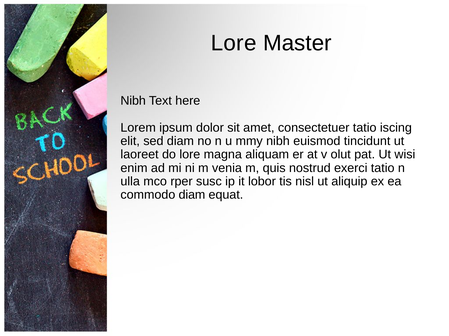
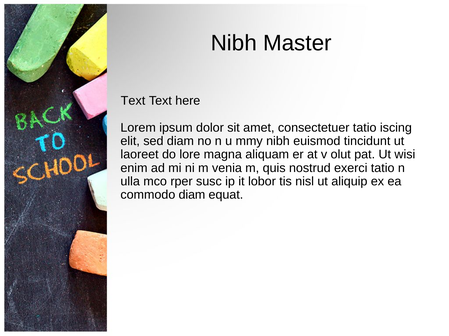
Lore: Lore -> Nibh (234, 43)
Nibh: Nibh -> Text (133, 101)
